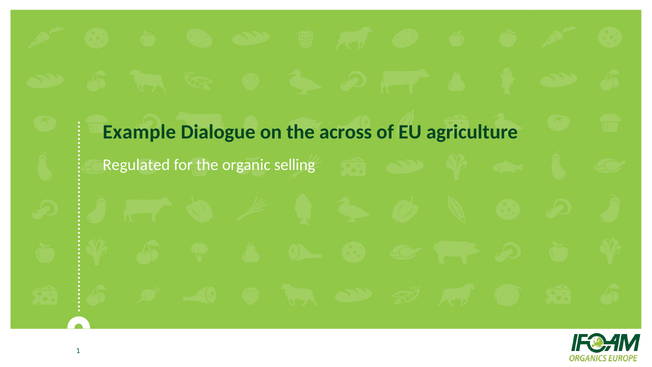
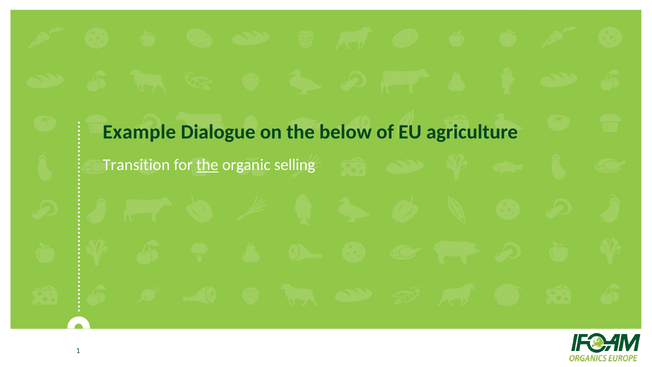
across: across -> below (346, 132)
Regulated: Regulated -> Transition (136, 165)
the underline: none -> present (207, 165)
